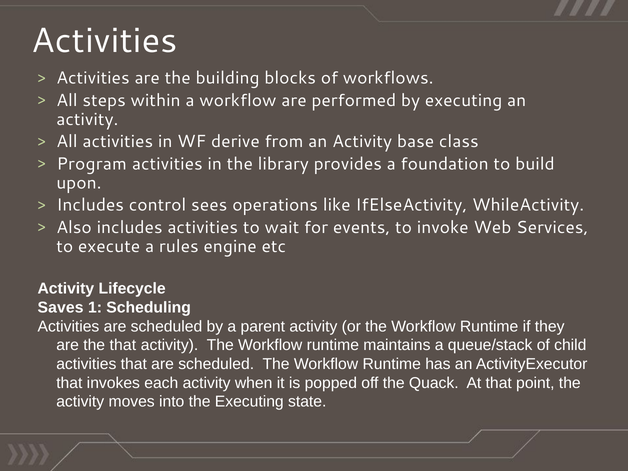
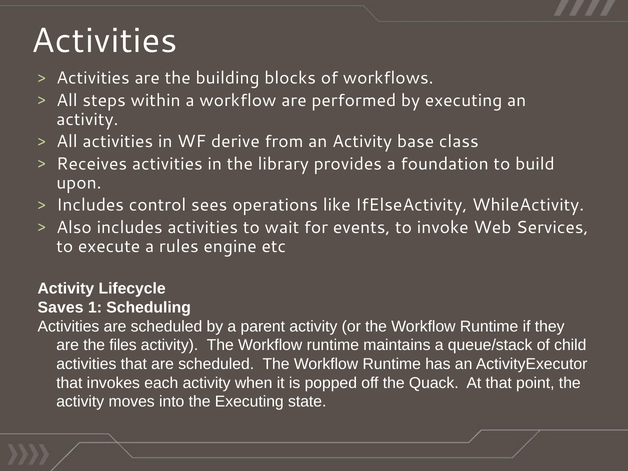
Program: Program -> Receives (92, 164)
the that: that -> files (123, 345)
